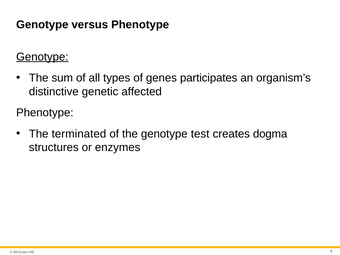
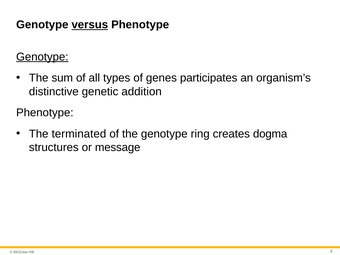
versus underline: none -> present (90, 25)
affected: affected -> addition (142, 92)
test: test -> ring (200, 134)
enzymes: enzymes -> message (118, 147)
